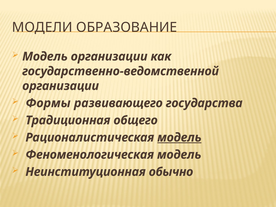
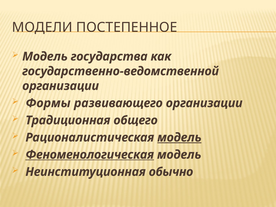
ОБРАЗОВАНИЕ: ОБРАЗОВАНИЕ -> ПОСТЕПЕННОЕ (127, 27)
Модель организации: организации -> государства (109, 56)
развивающего государства: государства -> организации (204, 103)
Феноменологическая underline: none -> present (90, 155)
